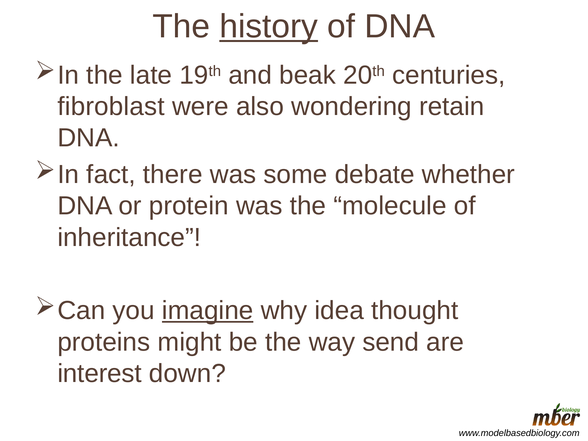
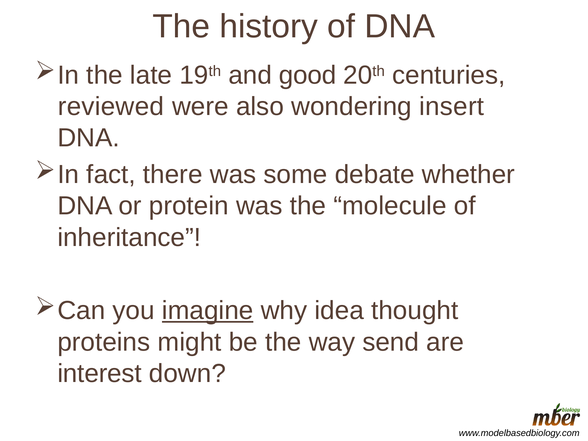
history underline: present -> none (269, 27)
beak: beak -> good (308, 75)
fibroblast: fibroblast -> reviewed (111, 107)
retain: retain -> insert (452, 107)
